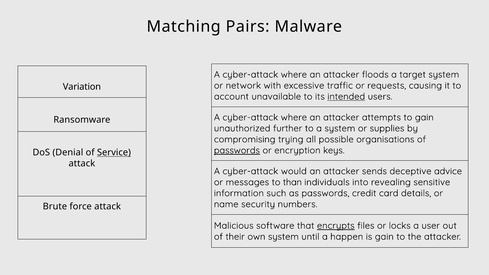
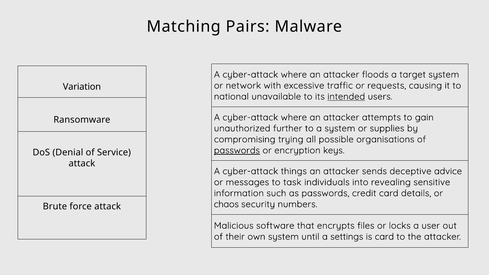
account: account -> national (231, 97)
Service underline: present -> none (114, 153)
would: would -> things (294, 171)
than: than -> task (292, 182)
name: name -> chaos (226, 204)
encrypts underline: present -> none (336, 226)
happen: happen -> settings (347, 237)
is gain: gain -> card (384, 237)
